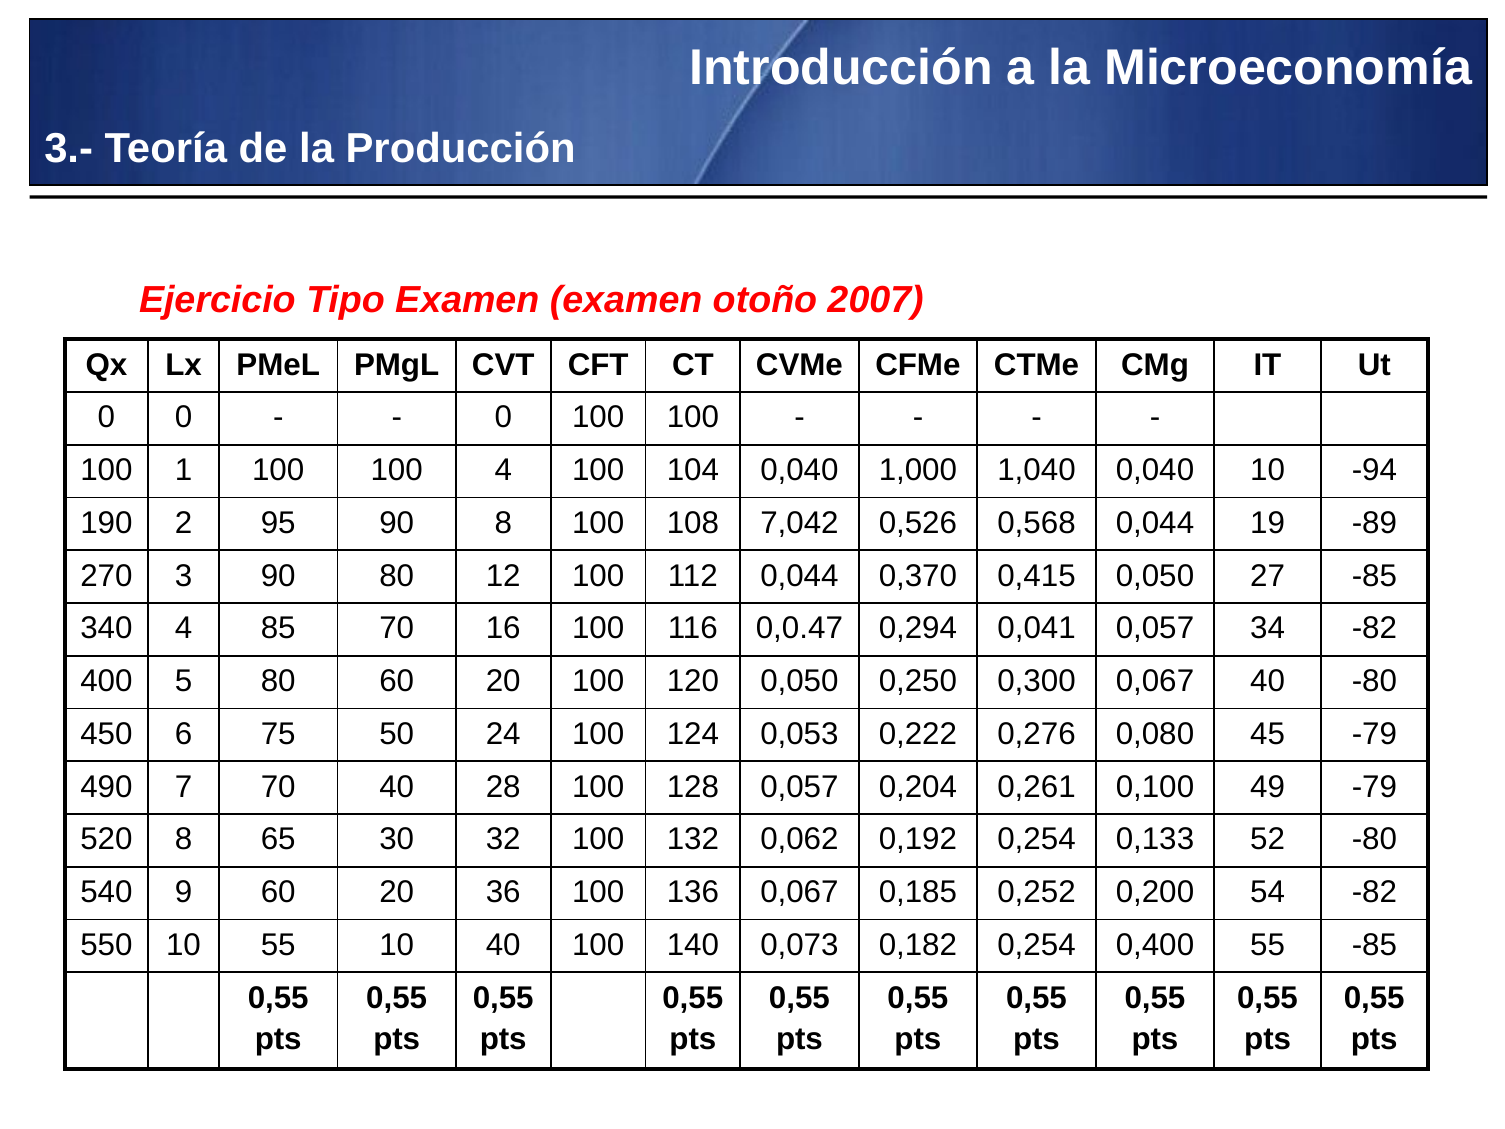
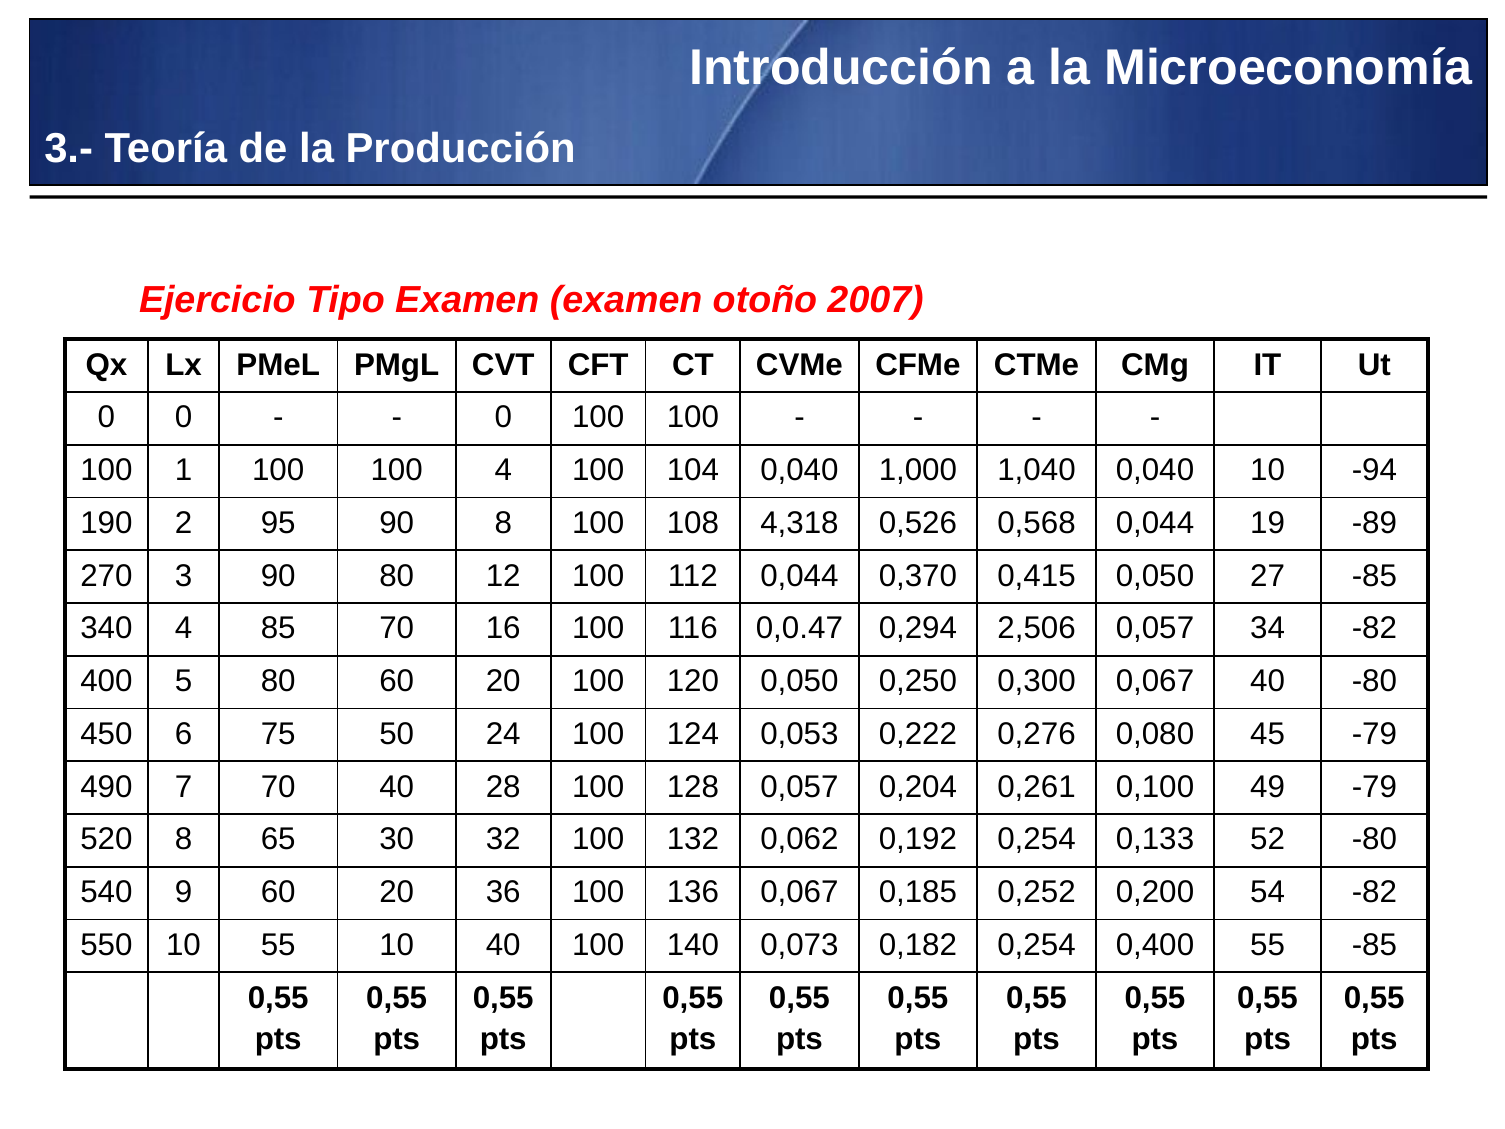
7,042: 7,042 -> 4,318 (799, 523)
0,041: 0,041 -> 2,506 (1037, 628)
